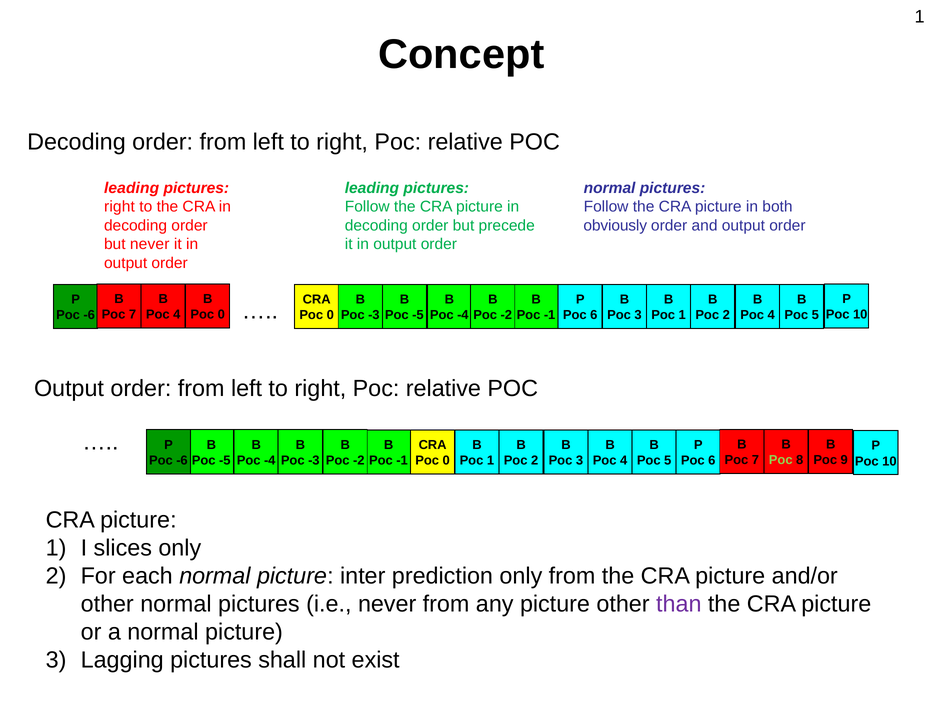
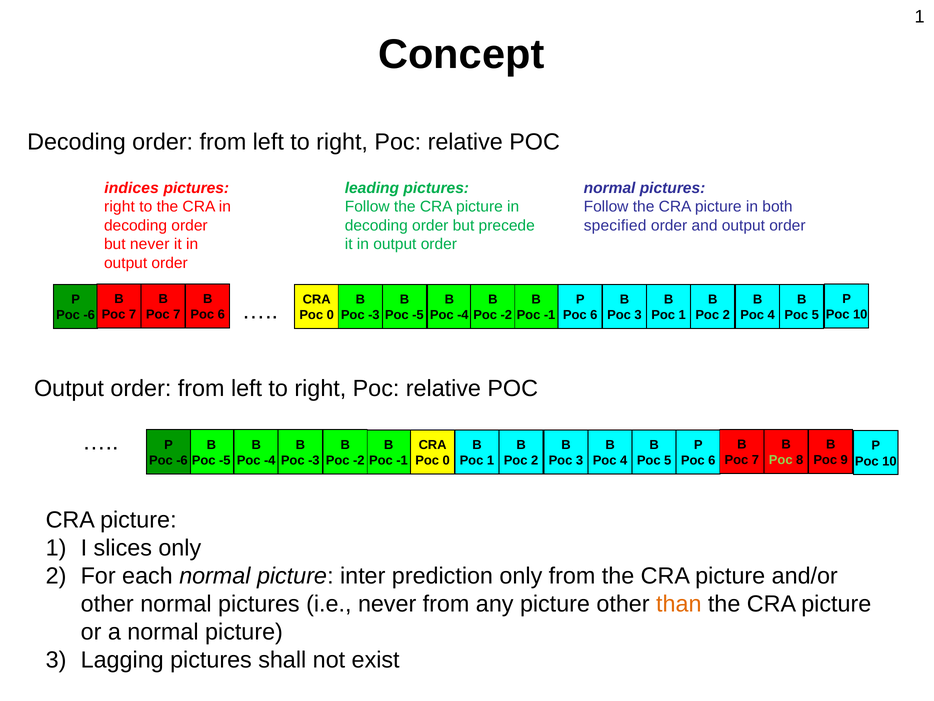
leading: leading -> indices (132, 188)
obviously: obviously -> specified (615, 225)
4: 4 -> 7 (177, 314)
0: 0 -> 6 (221, 314)
than colour: purple -> orange (679, 604)
